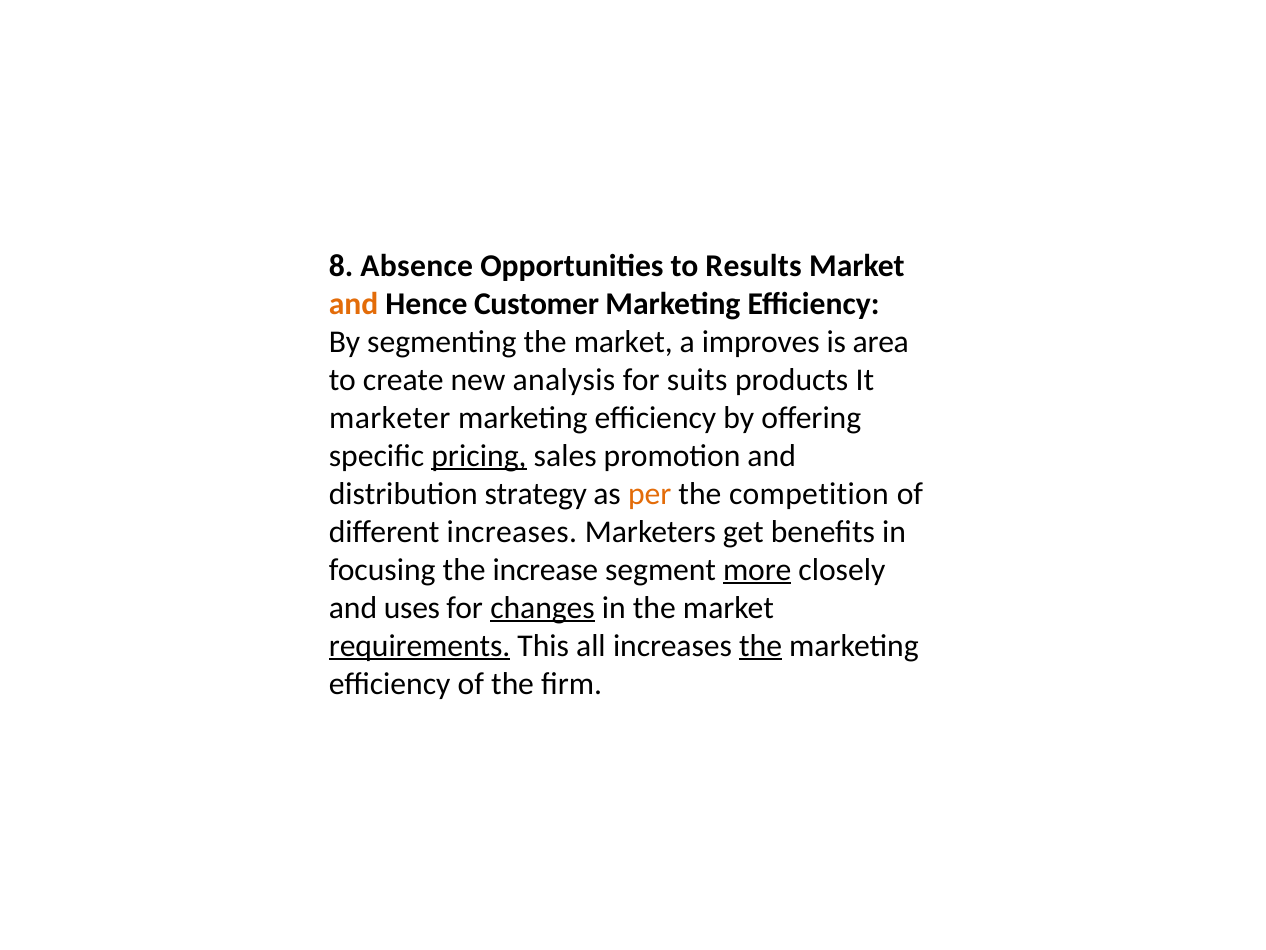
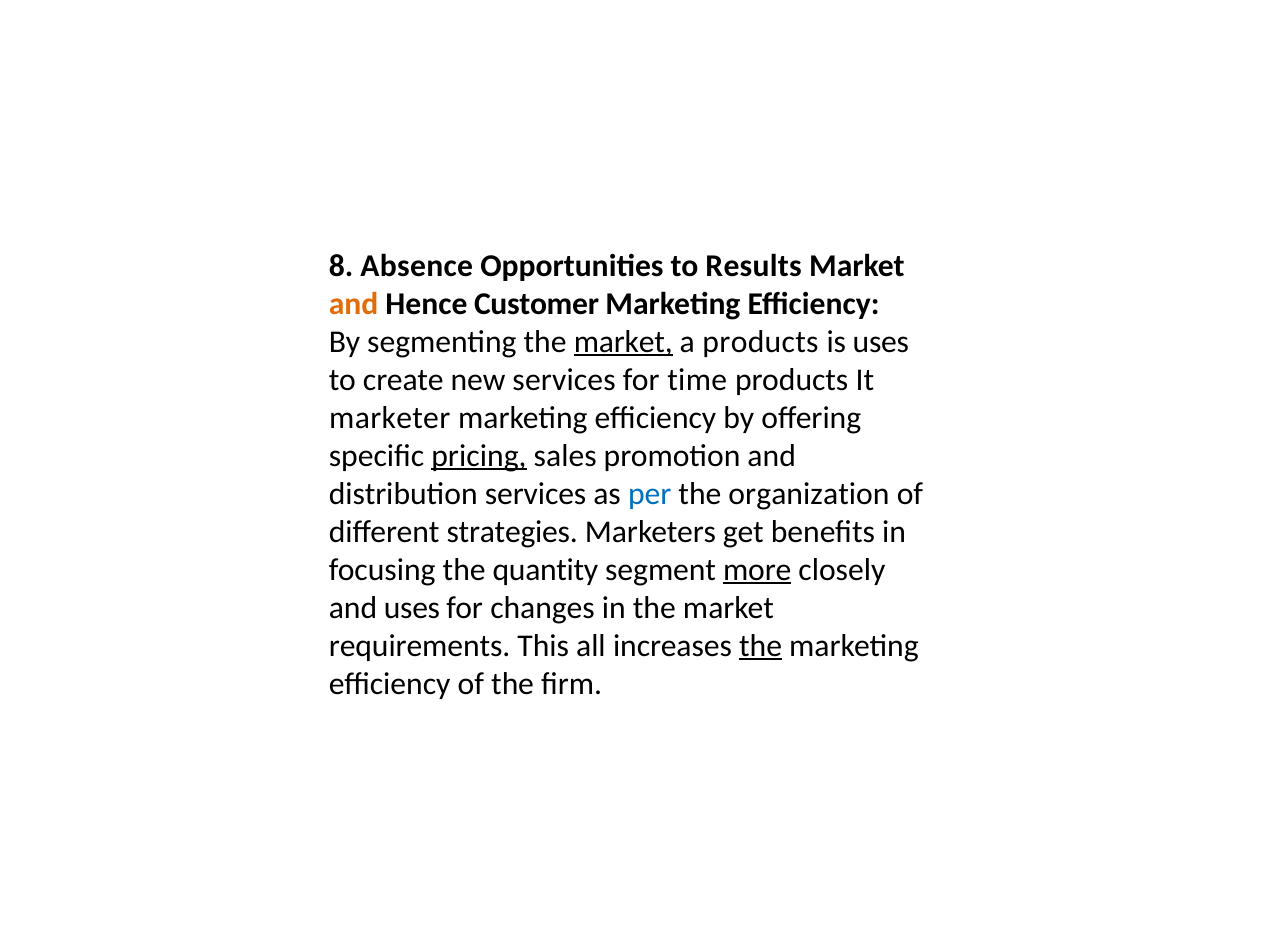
market underline: none -> present (623, 342)
a improves: improves -> products (761, 342)
is area: area -> uses (881, 342)
new analysis: analysis -> services (564, 380)
suits: suits -> time (697, 380)
distribution strategy: strategy -> services (536, 494)
per colour: orange -> blue (650, 494)
competition: competition -> organization (809, 494)
different increases: increases -> strategies (512, 531)
increase: increase -> quantity (545, 569)
changes underline: present -> none (543, 607)
requirements underline: present -> none (420, 645)
